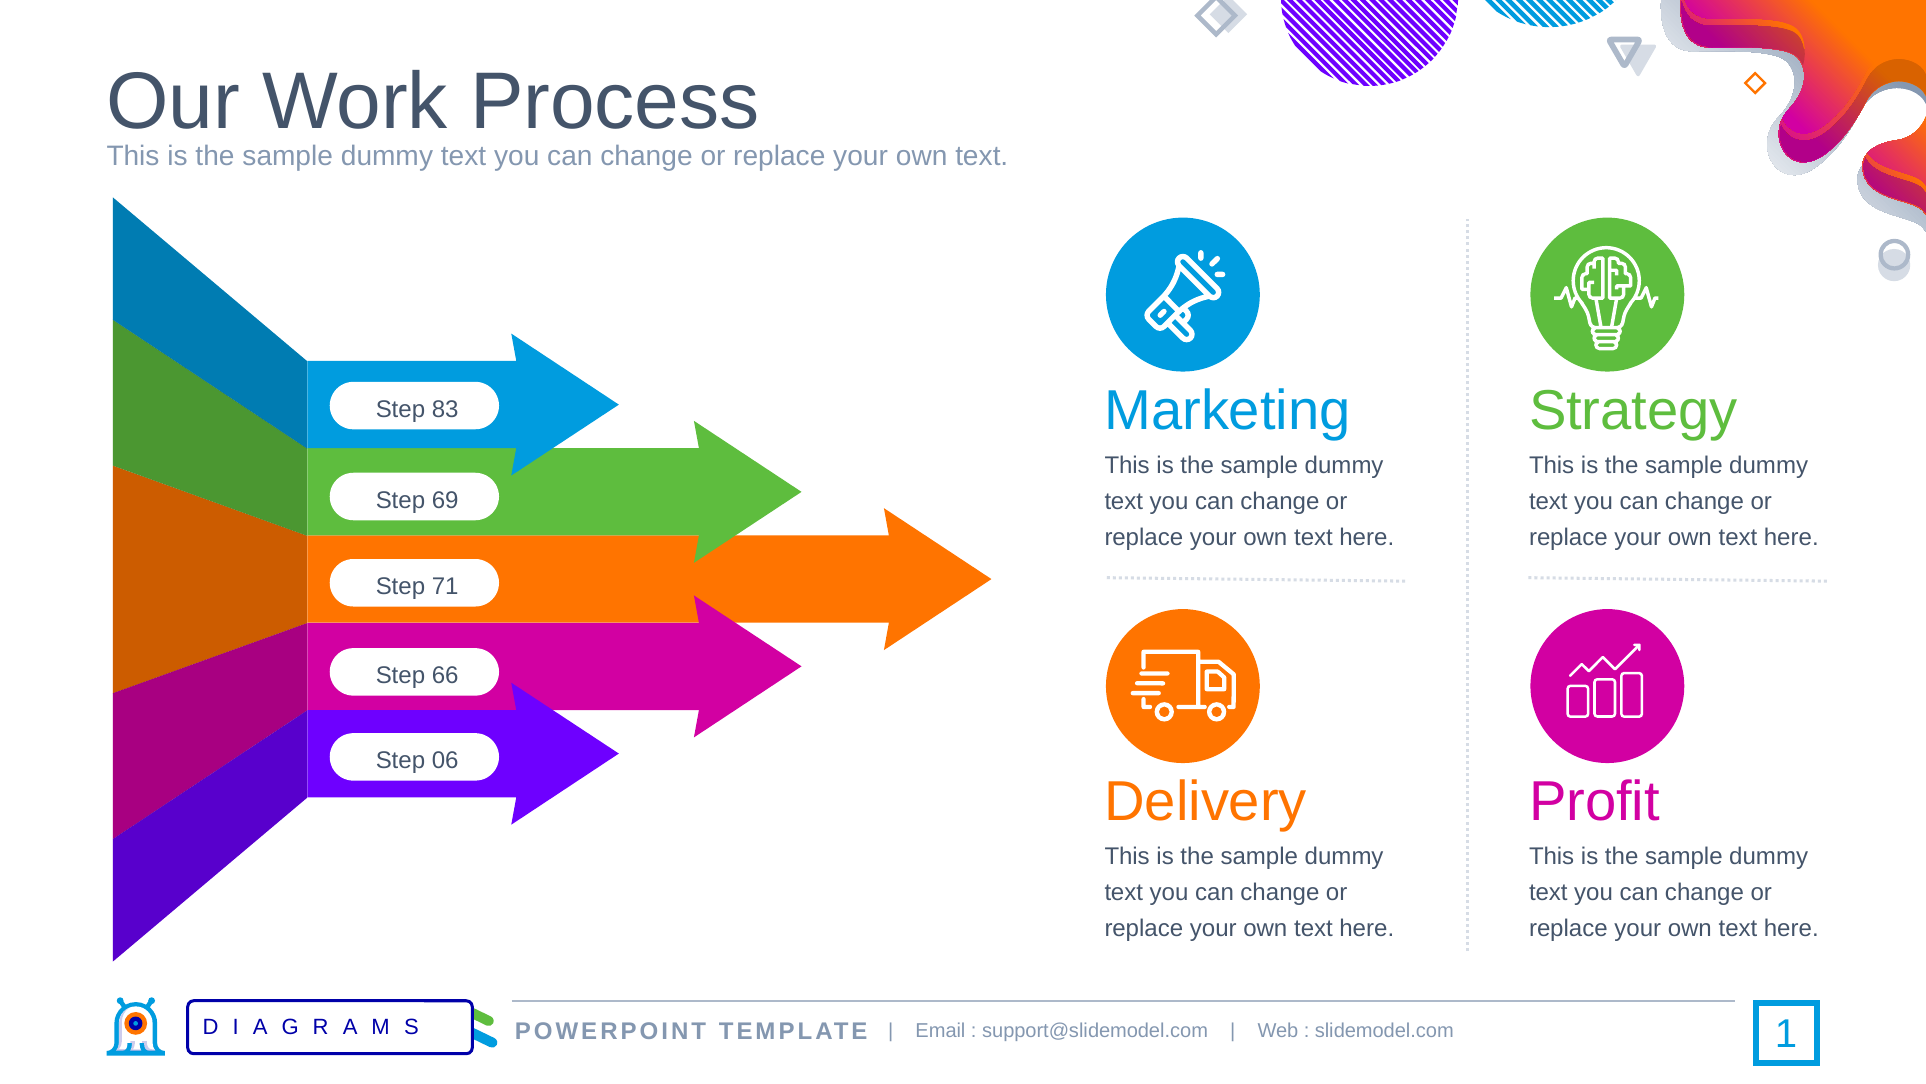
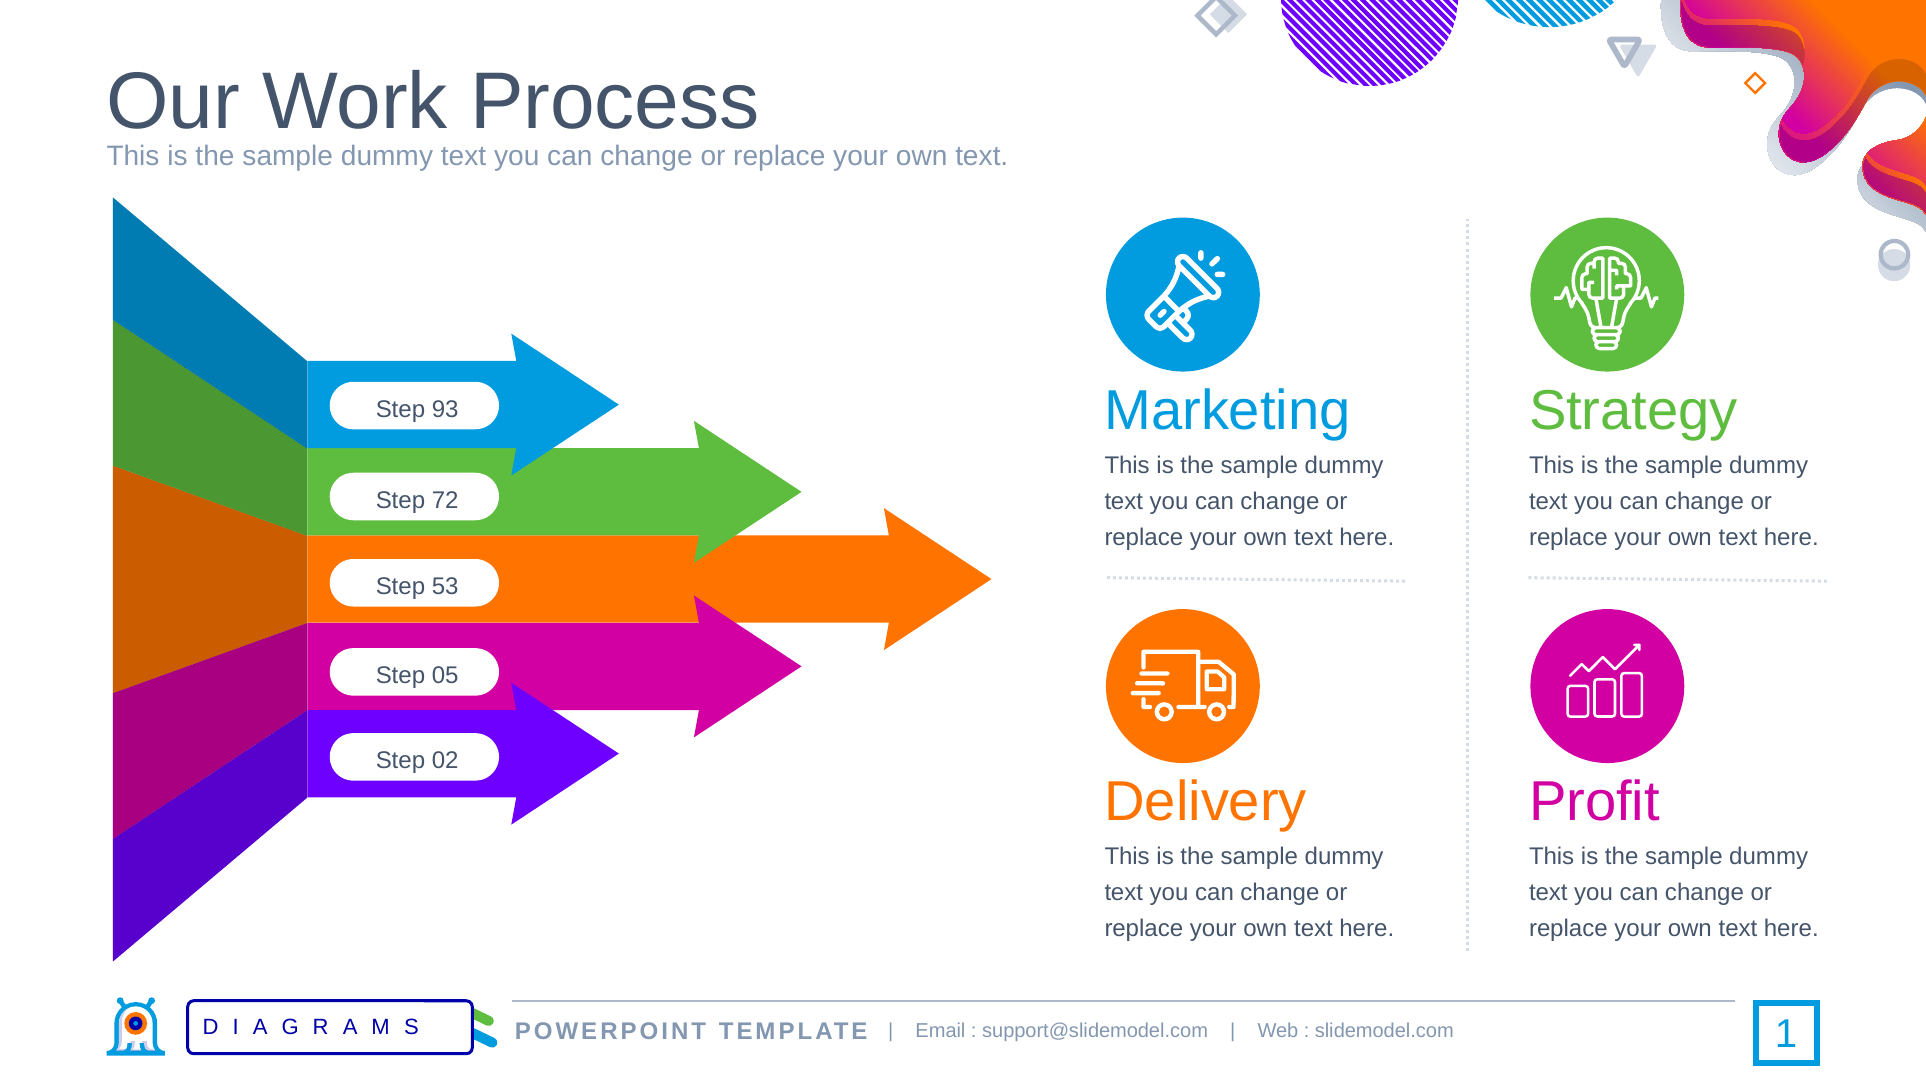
83: 83 -> 93 (445, 409)
69: 69 -> 72 (445, 500)
71: 71 -> 53 (445, 586)
66: 66 -> 05 (445, 675)
06: 06 -> 02 (445, 760)
